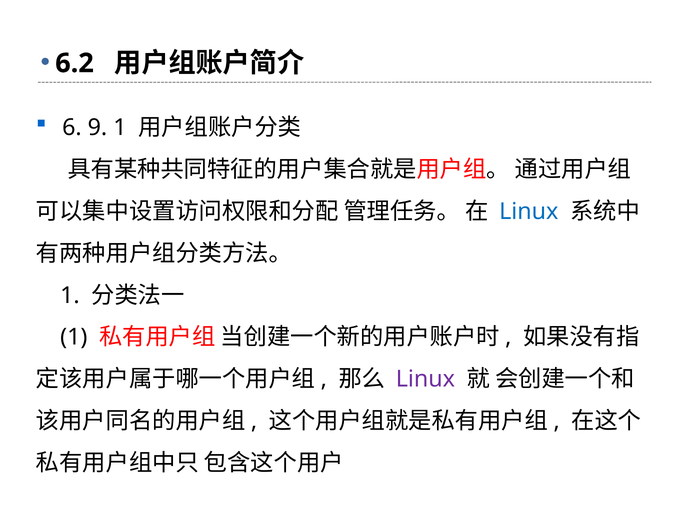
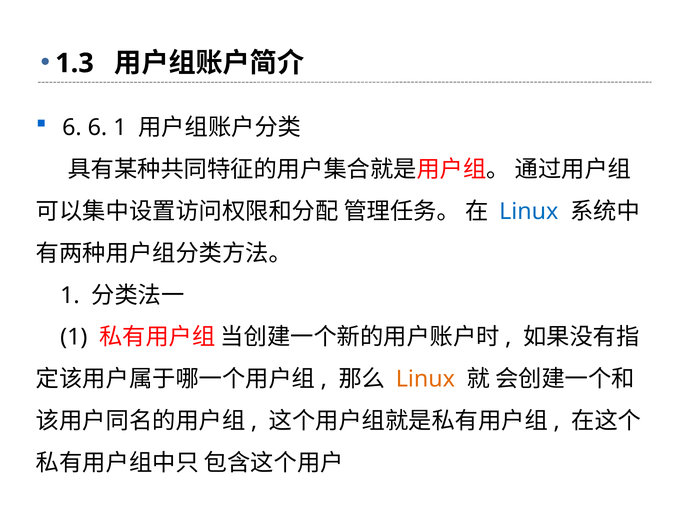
6.2: 6.2 -> 1.3 (75, 63)
6 9: 9 -> 6 (97, 128)
Linux colour: purple -> orange (425, 379)
